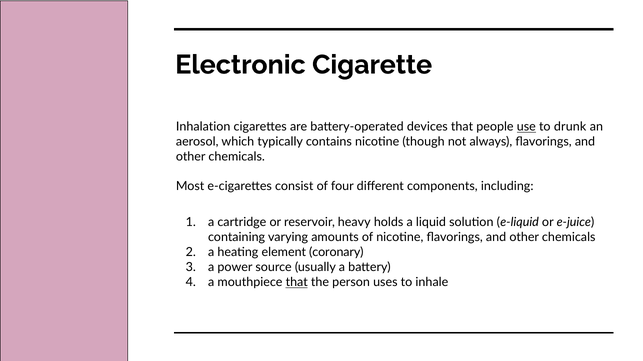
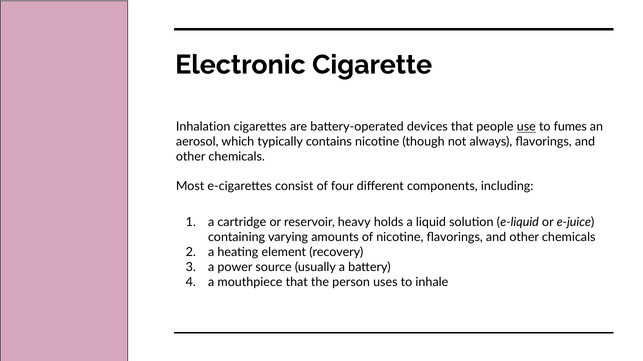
drunk: drunk -> fumes (570, 127)
coronary: coronary -> recovery (336, 253)
that underline: present -> none (297, 283)
